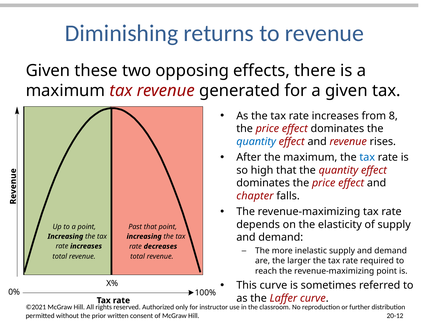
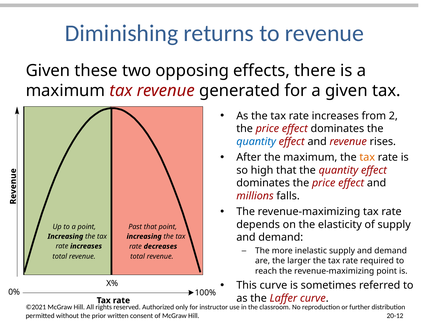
8: 8 -> 2 (393, 116)
tax colour: blue -> orange (367, 157)
chapter: chapter -> millions (255, 196)
